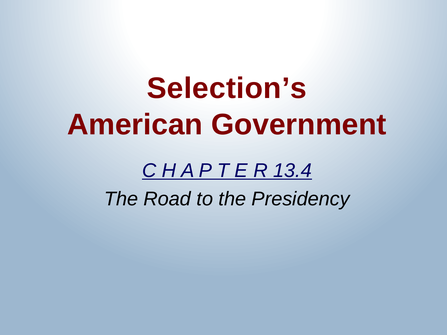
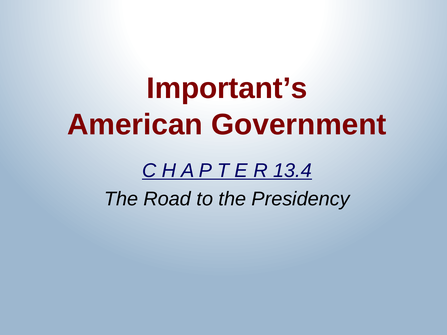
Selection’s: Selection’s -> Important’s (227, 88)
